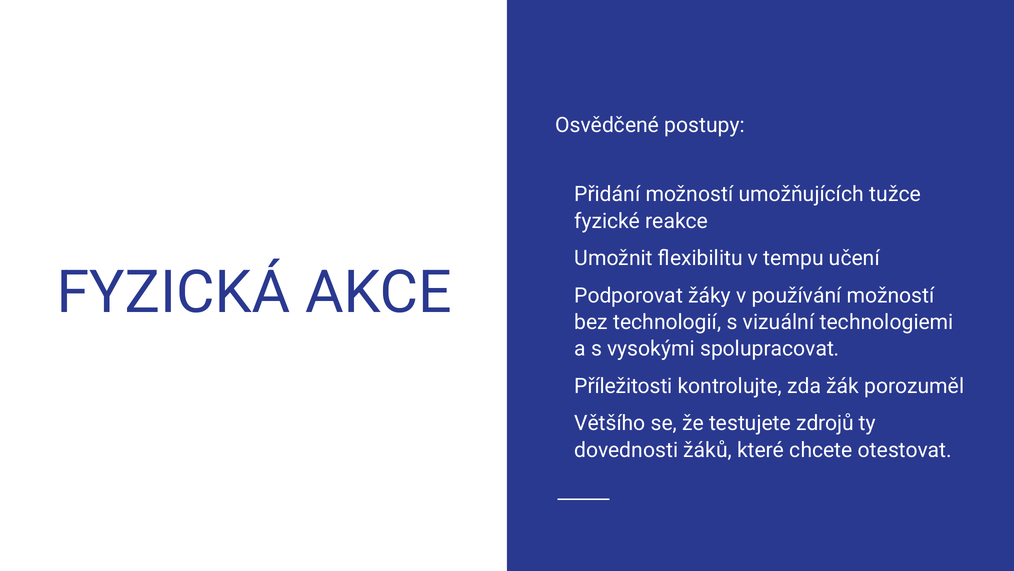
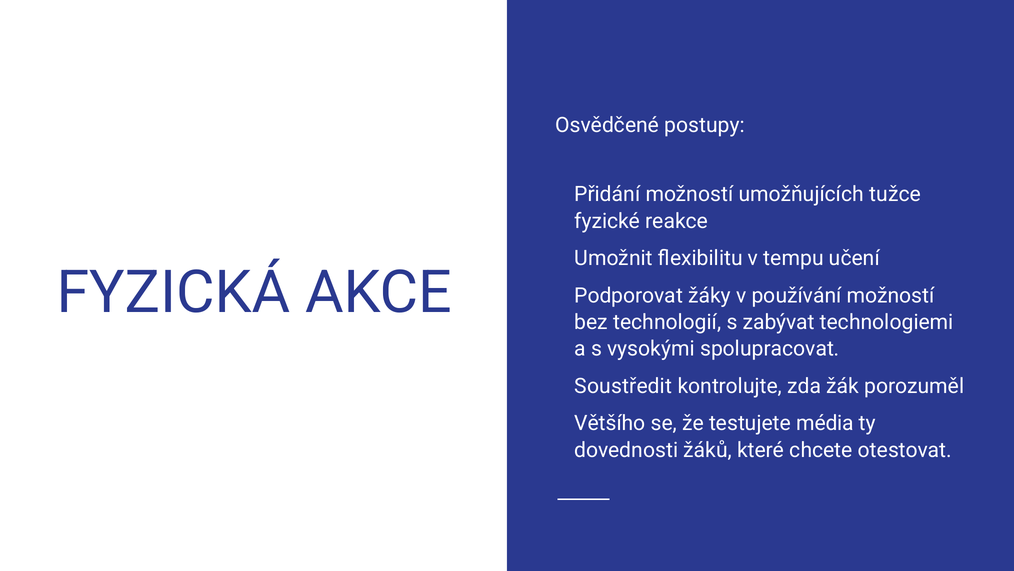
vizuální: vizuální -> zabývat (779, 322)
Příležitosti: Příležitosti -> Soustředit (623, 386)
zdrojů: zdrojů -> média (825, 423)
